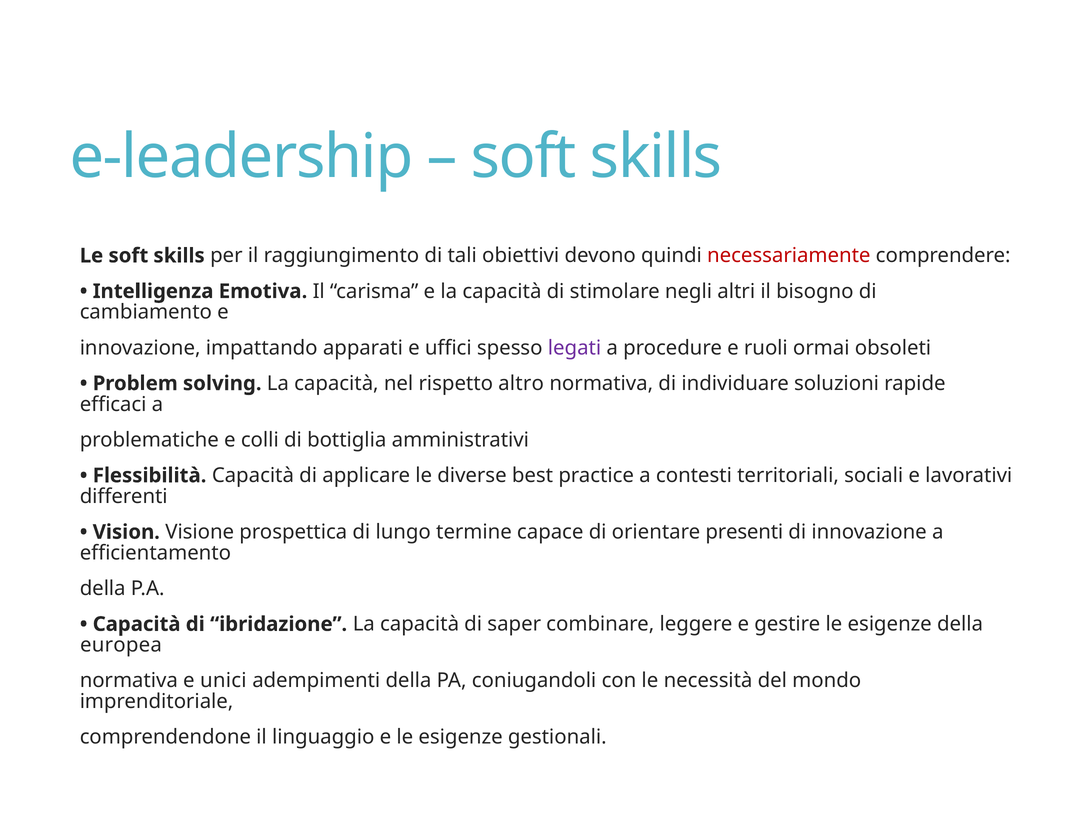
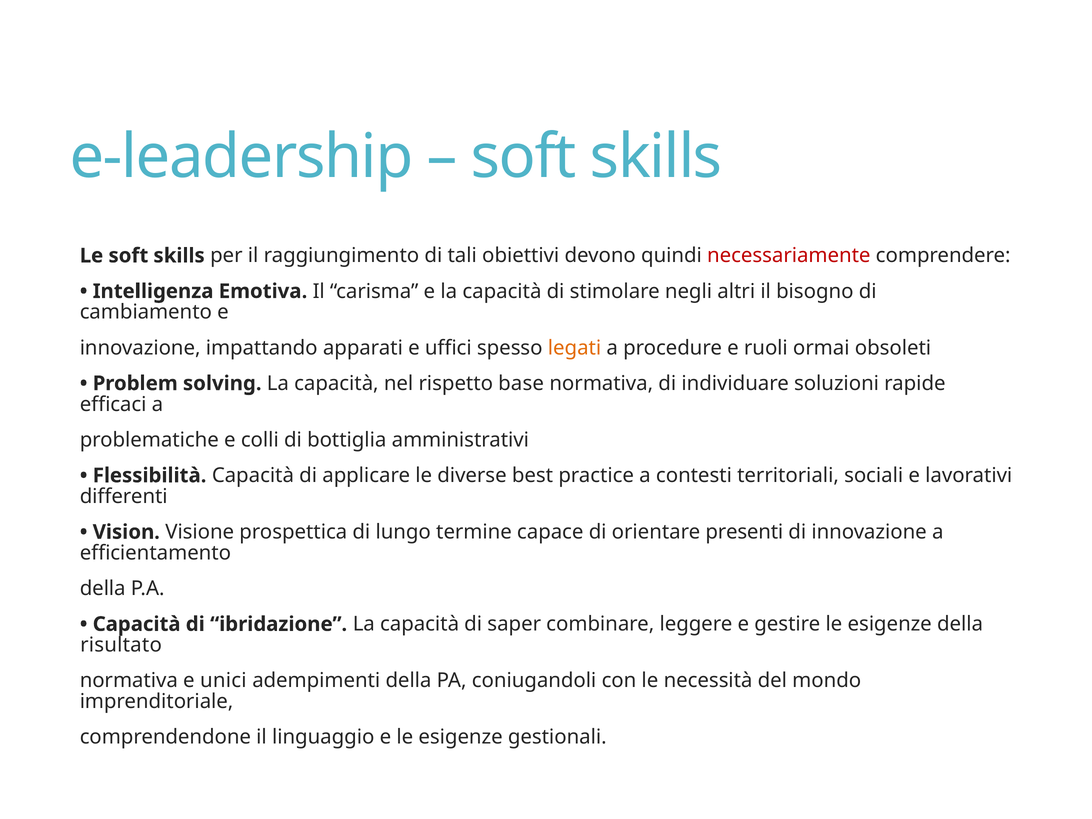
legati colour: purple -> orange (575, 348)
altro: altro -> base (521, 383)
europea: europea -> risultato (121, 645)
